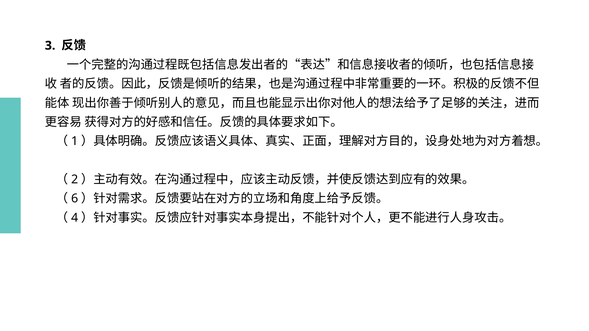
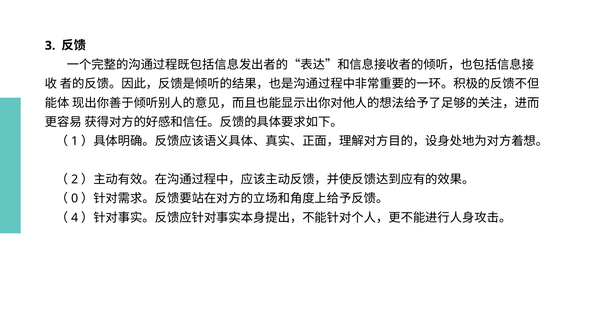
6: 6 -> 0 (75, 199)
